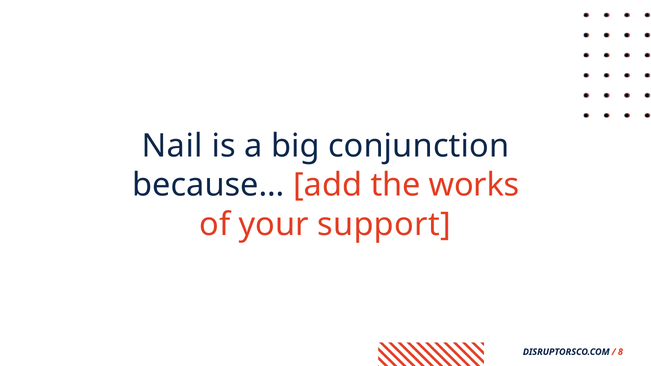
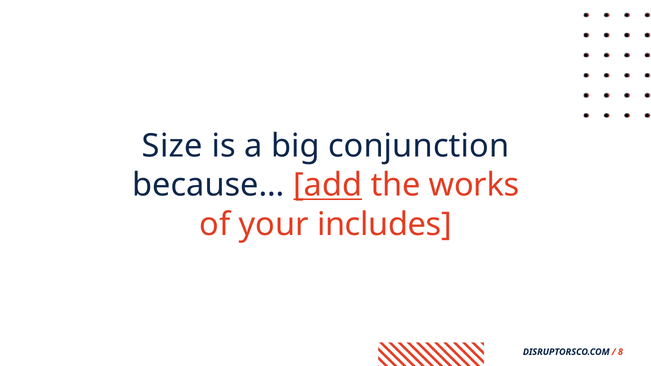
Nail: Nail -> Size (172, 146)
add underline: none -> present (328, 185)
support: support -> includes (384, 224)
